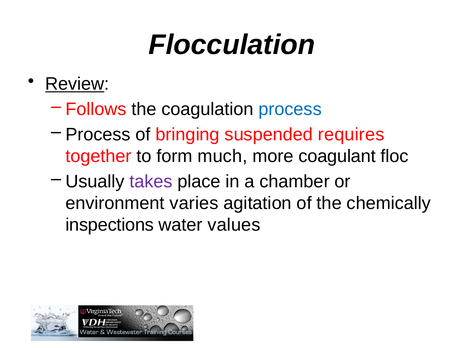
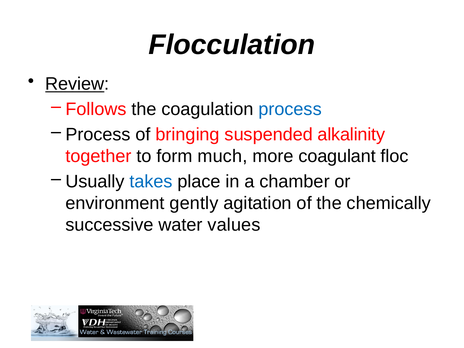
requires: requires -> alkalinity (351, 135)
takes colour: purple -> blue (151, 182)
varies: varies -> gently (194, 203)
inspections: inspections -> successive (110, 225)
